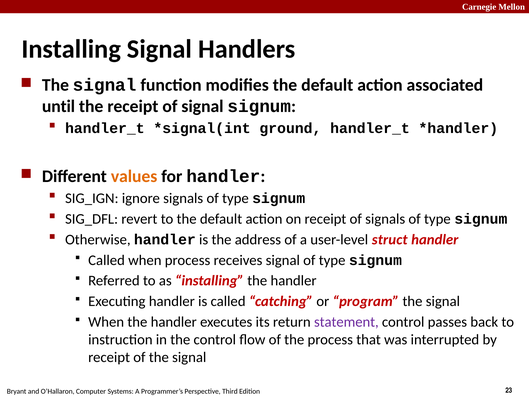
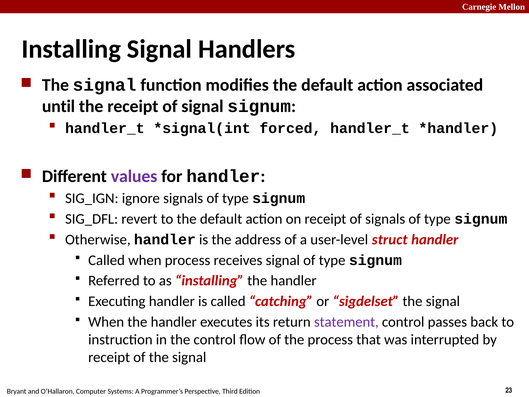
ground: ground -> forced (290, 128)
values colour: orange -> purple (134, 176)
program: program -> sigdelset (366, 301)
